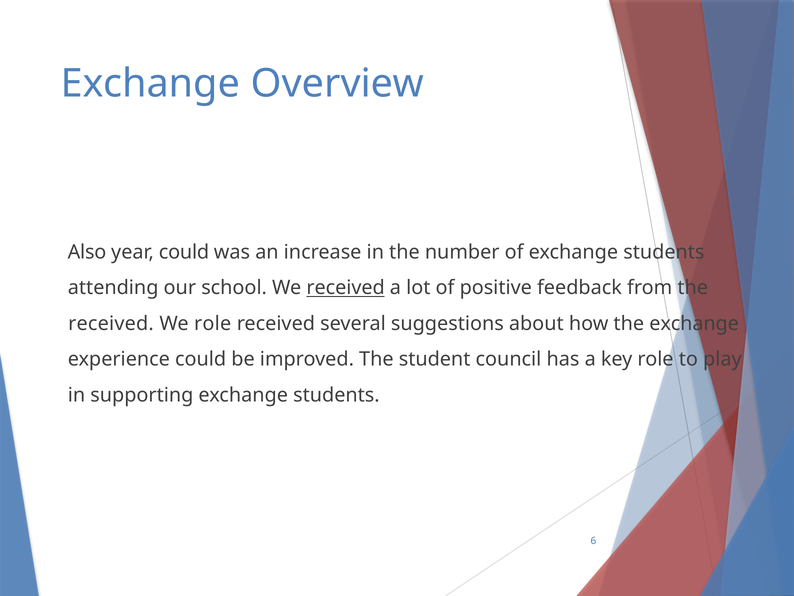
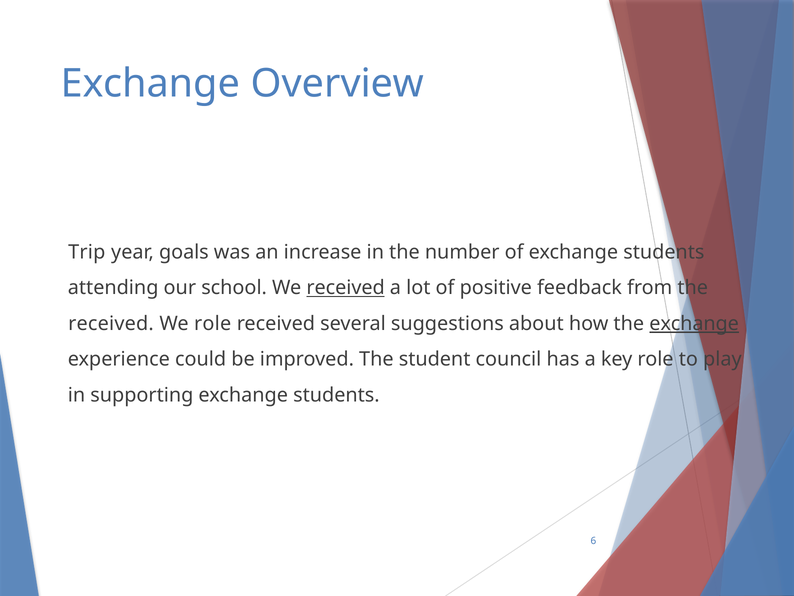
Also: Also -> Trip (87, 252)
year could: could -> goals (184, 252)
exchange underline: none -> present (694, 323)
